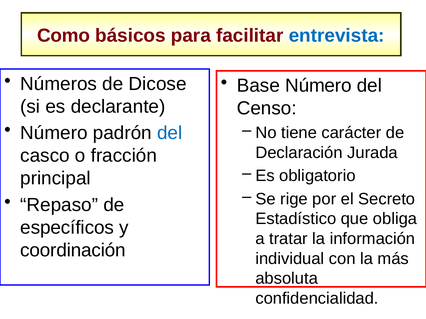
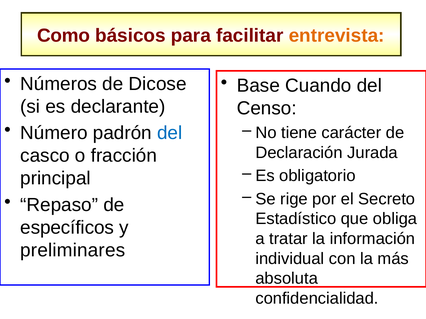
entrevista colour: blue -> orange (337, 36)
Base Número: Número -> Cuando (318, 86)
coordinación: coordinación -> preliminares (73, 251)
